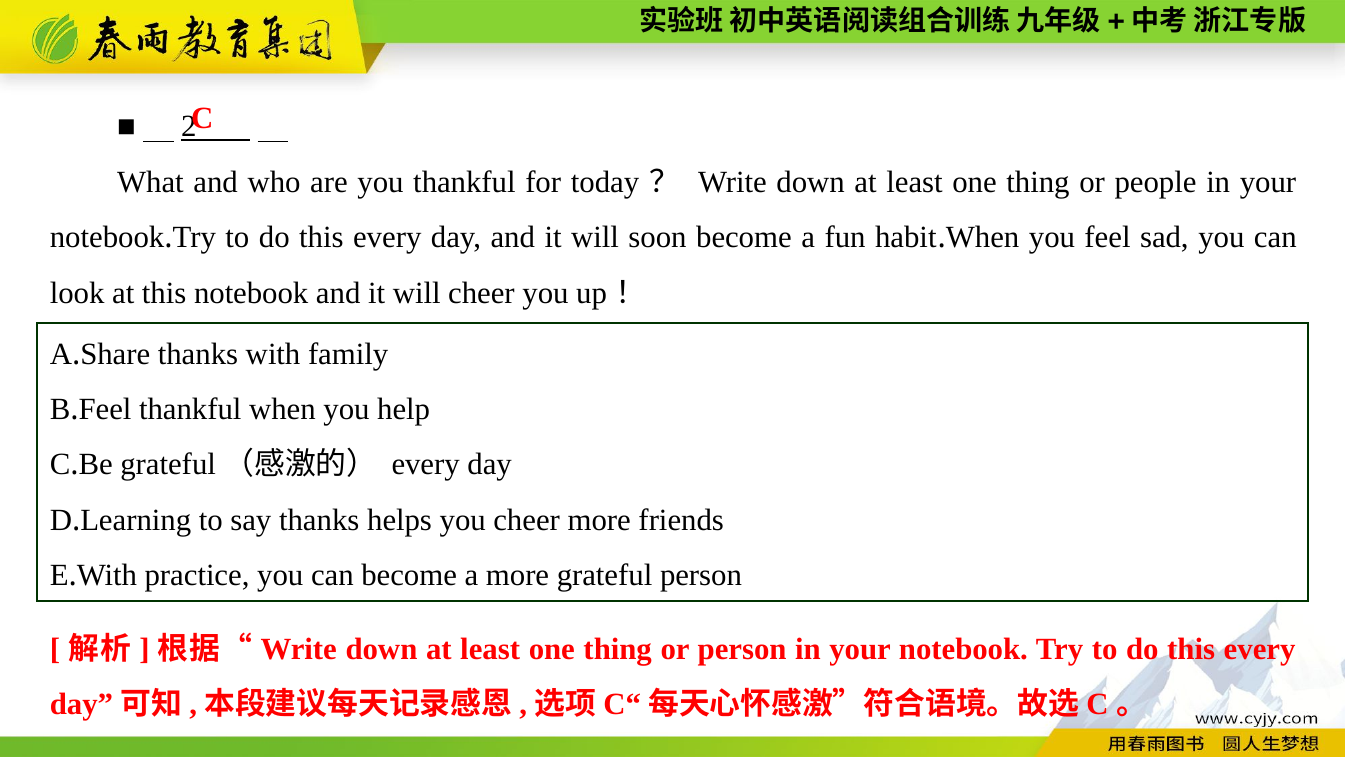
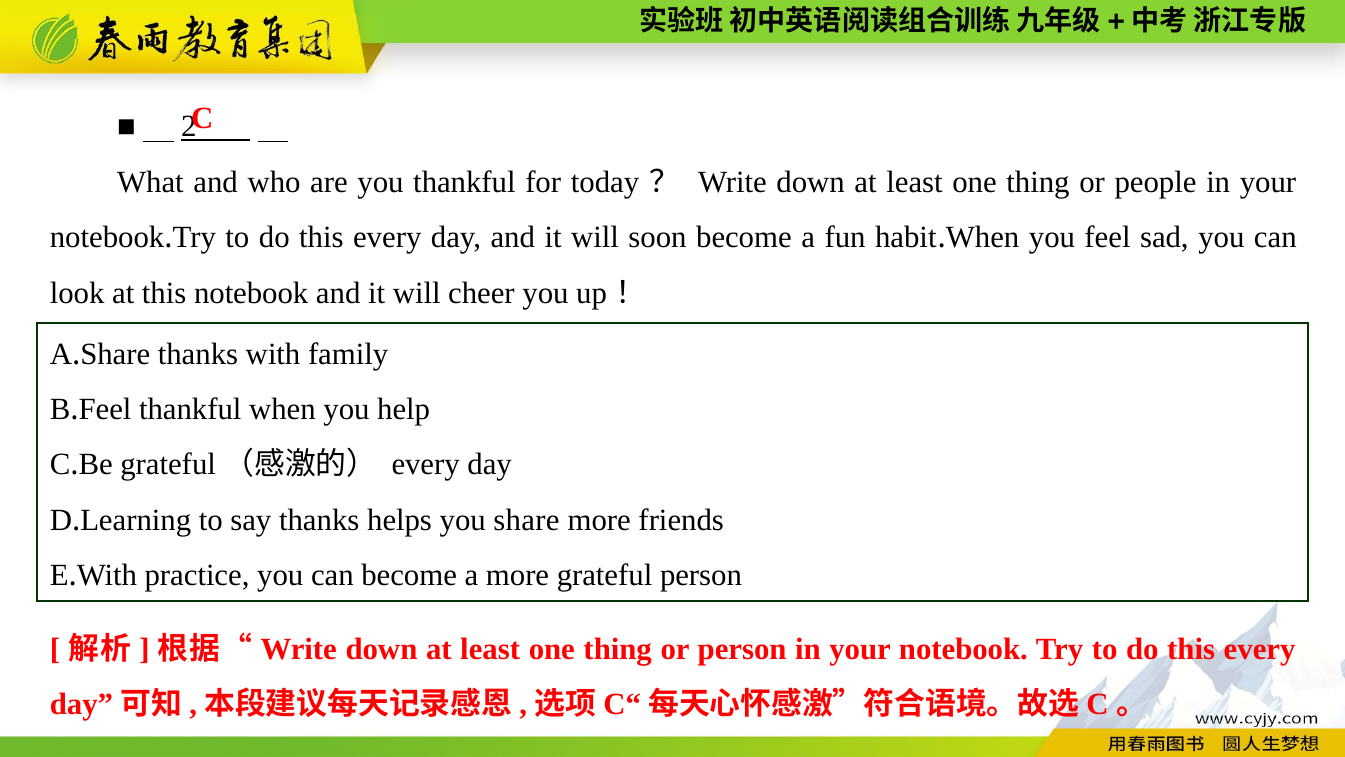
you cheer: cheer -> share (526, 520)
